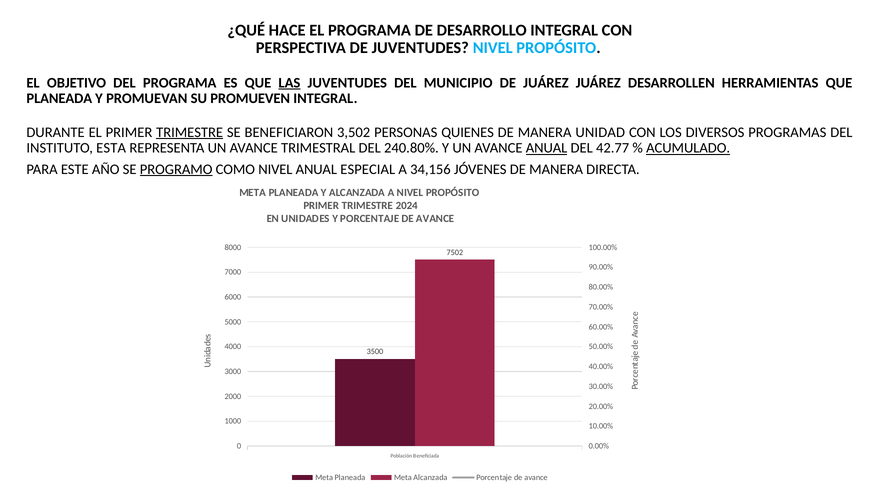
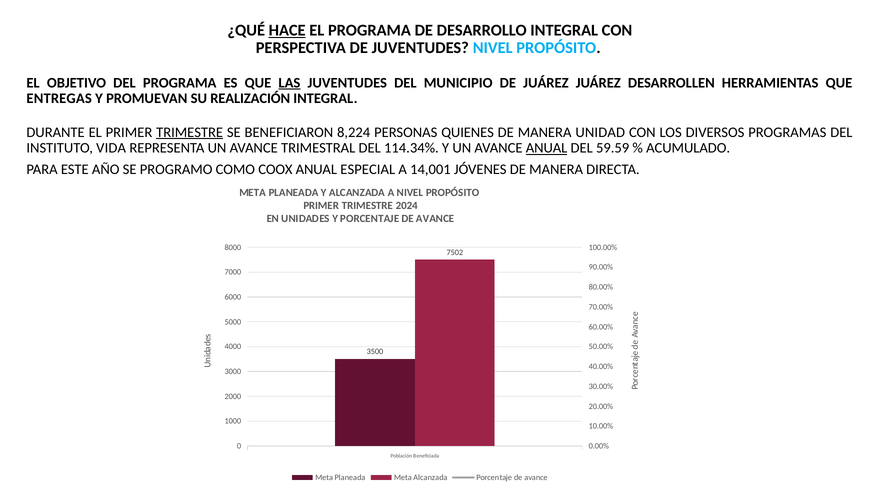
HACE underline: none -> present (287, 30)
PLANEADA: PLANEADA -> ENTREGAS (59, 99)
PROMUEVEN: PROMUEVEN -> REALIZACIÓN (250, 99)
3,502: 3,502 -> 8,224 (354, 132)
ESTA: ESTA -> VIDA (111, 148)
240.80%: 240.80% -> 114.34% (411, 148)
42.77: 42.77 -> 59.59 (613, 148)
ACUMULADO underline: present -> none (688, 148)
PROGRAMO underline: present -> none (176, 170)
COMO NIVEL: NIVEL -> COOX (275, 170)
34,156: 34,156 -> 14,001 (430, 170)
